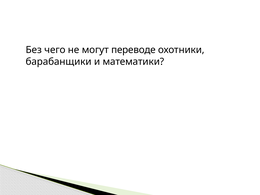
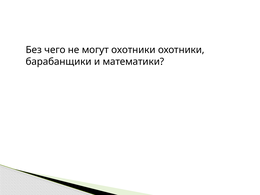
могут переводе: переводе -> охотники (133, 50)
